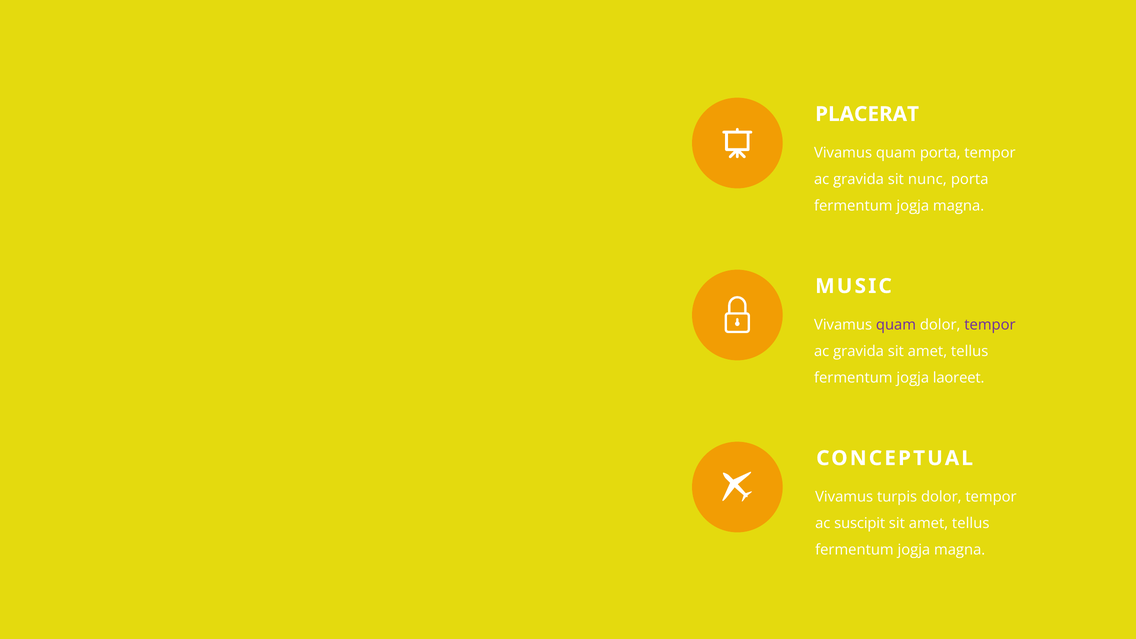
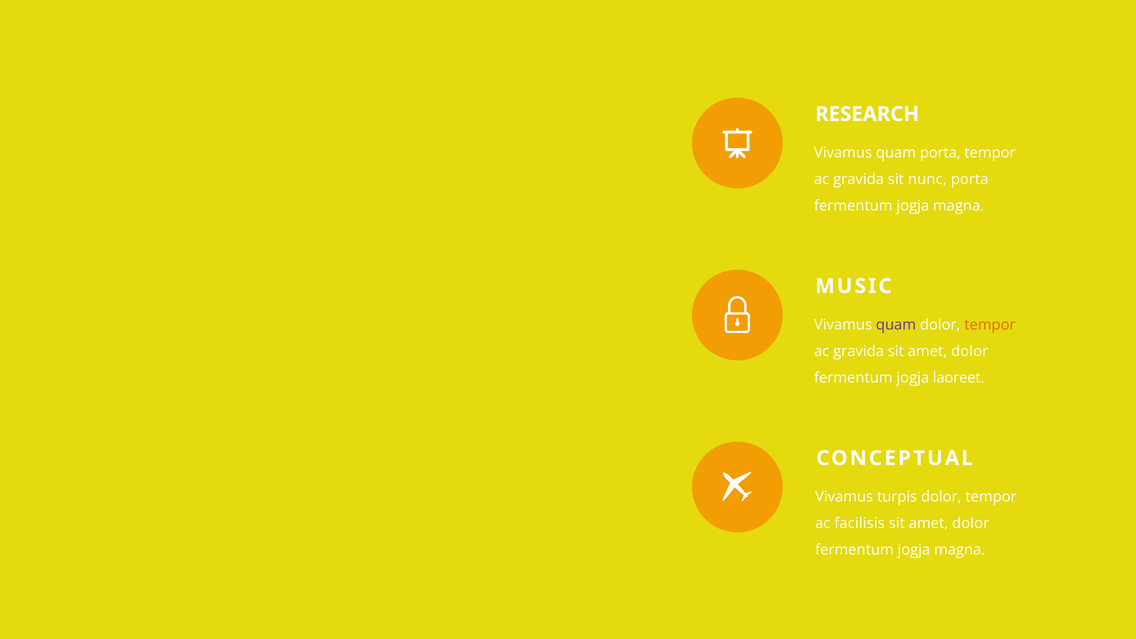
PLACERAT: PLACERAT -> RESEARCH (867, 114)
tempor colour: purple -> orange (990, 325)
gravida sit amet tellus: tellus -> dolor (970, 351)
suscipit: suscipit -> facilisis (860, 523)
tellus: tellus -> dolor (971, 523)
